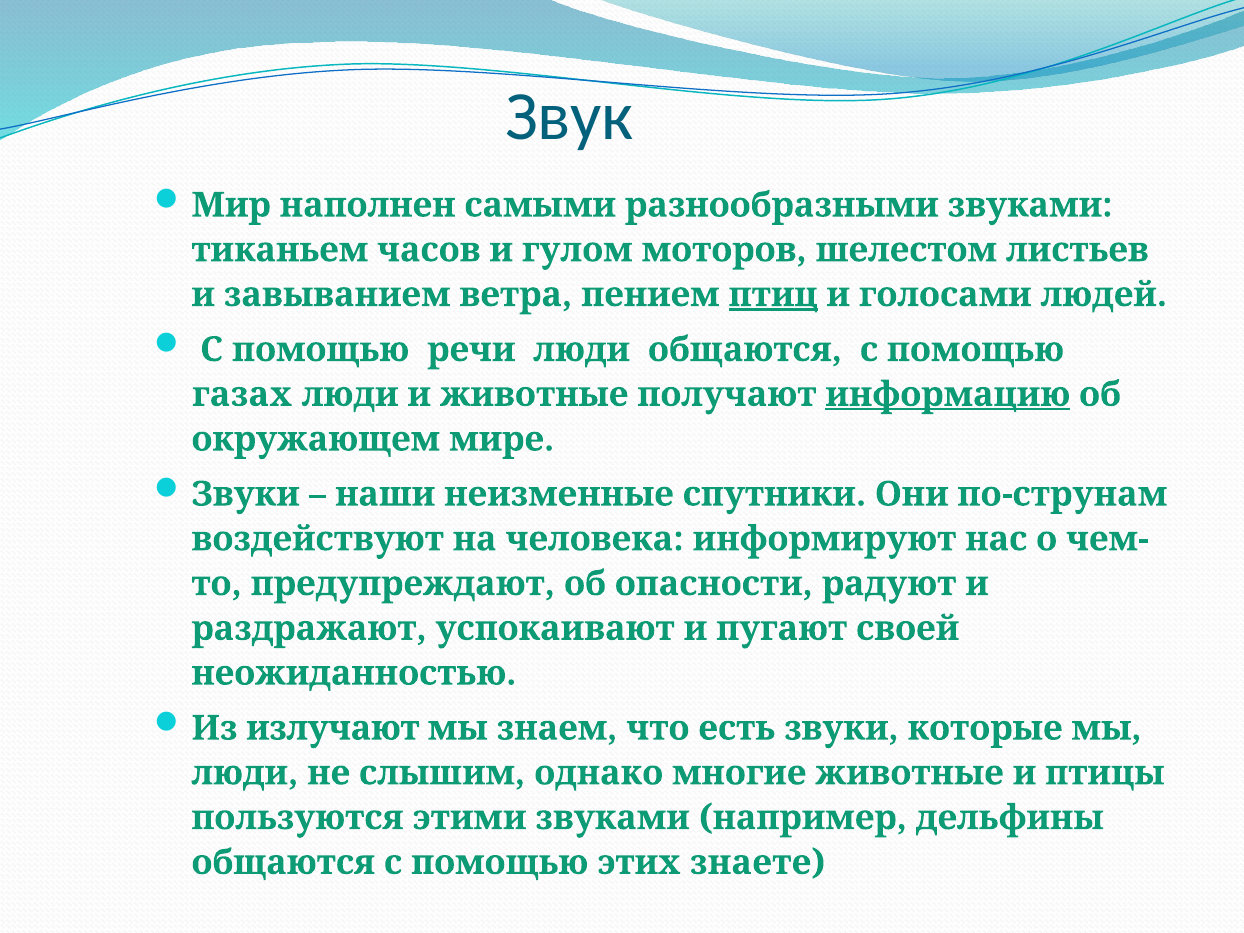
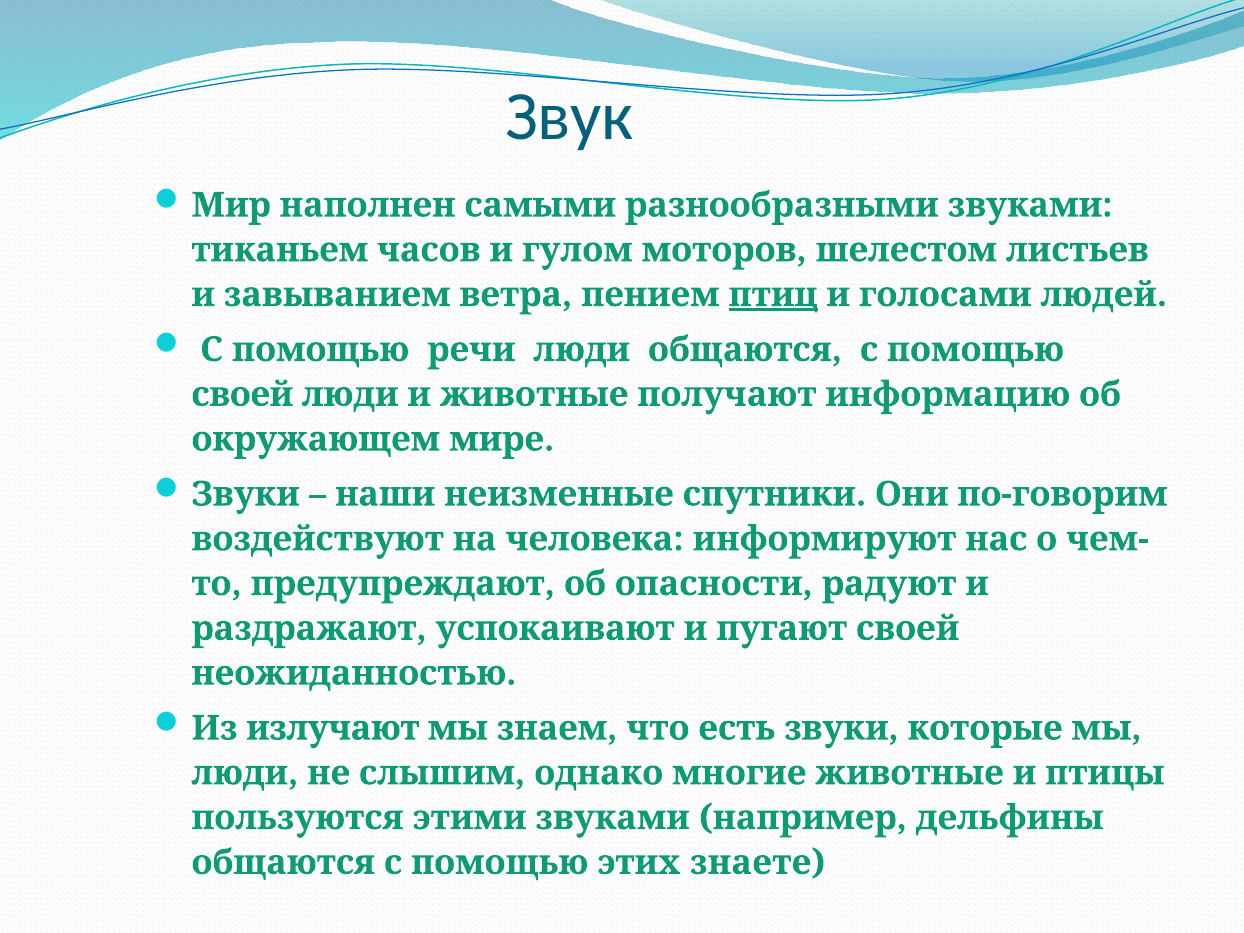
газах: газах -> своей (242, 394)
информацию underline: present -> none (948, 394)
по-струнам: по-струнам -> по-говорим (1062, 494)
